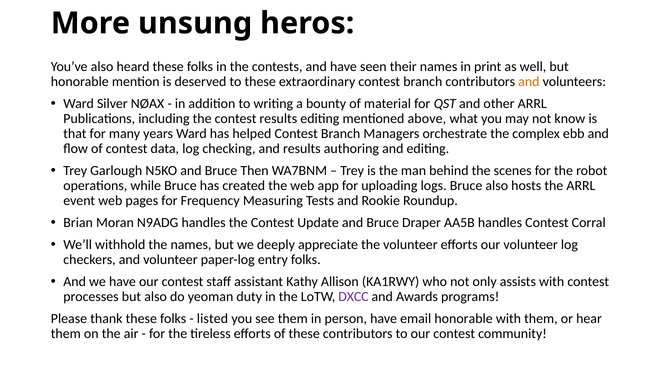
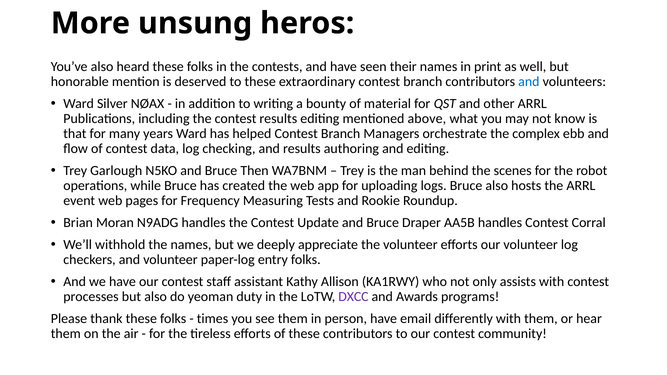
and colour: orange -> blue (529, 82)
listed: listed -> times (213, 319)
email honorable: honorable -> differently (464, 319)
